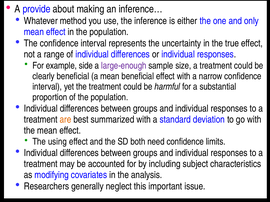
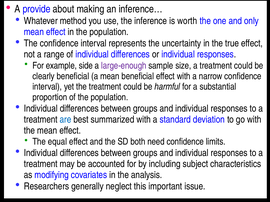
either: either -> worth (187, 21)
are colour: orange -> blue (66, 120)
using: using -> equal (57, 142)
